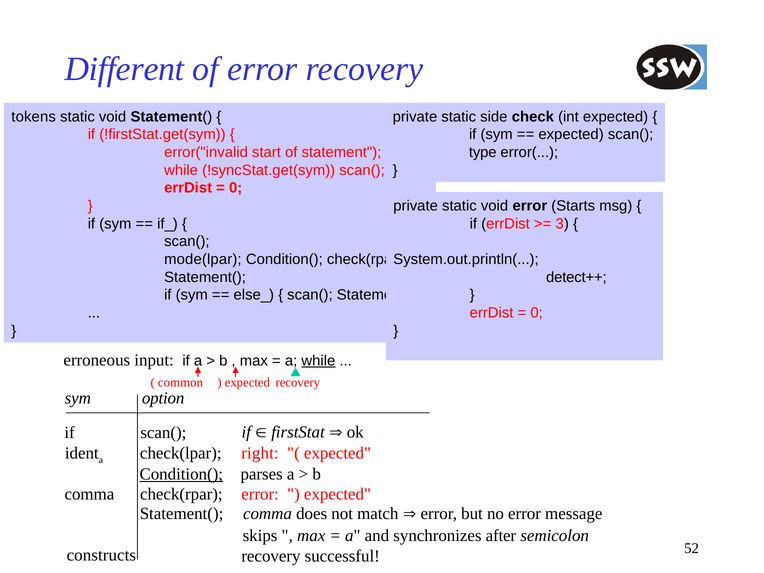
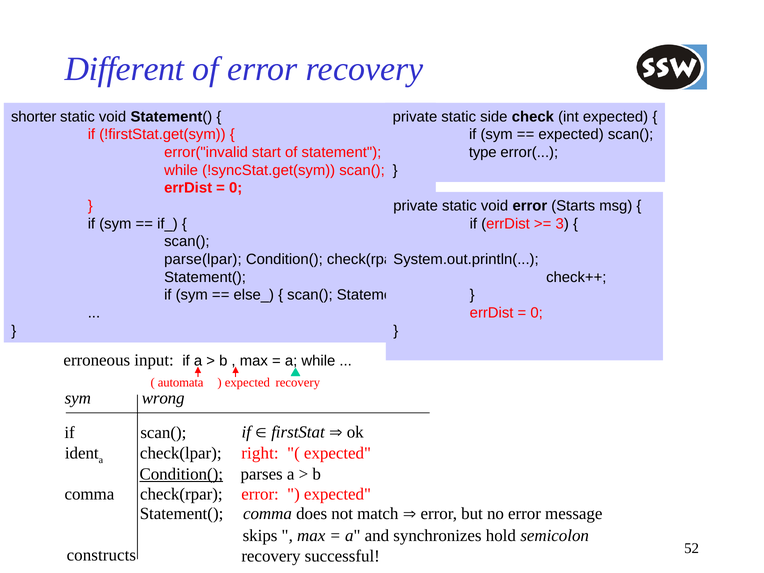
tokens: tokens -> shorter (34, 117)
mode(lpar: mode(lpar -> parse(lpar (203, 259)
detect++: detect++ -> check++ (576, 277)
while underline: present -> none (318, 361)
common: common -> automata (181, 383)
option: option -> wrong (163, 398)
after: after -> hold (501, 535)
